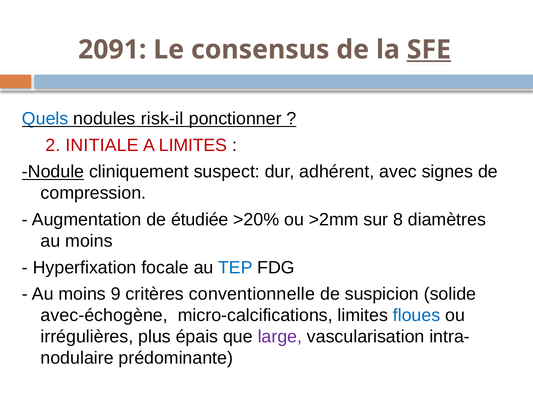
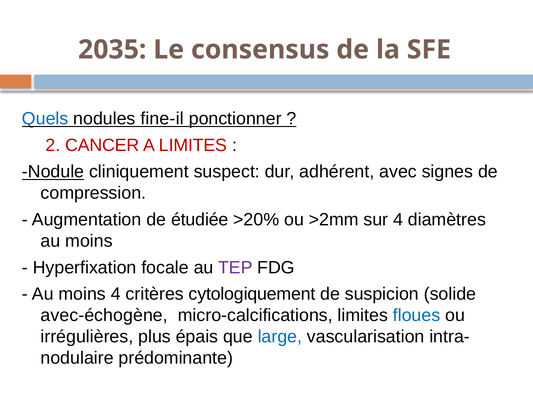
2091: 2091 -> 2035 (112, 50)
SFE underline: present -> none (429, 50)
risk-il: risk-il -> fine-il (162, 119)
INITIALE: INITIALE -> CANCER (102, 145)
sur 8: 8 -> 4 (398, 220)
TEP colour: blue -> purple (235, 267)
moins 9: 9 -> 4 (116, 294)
conventionnelle: conventionnelle -> cytologiquement (252, 294)
large colour: purple -> blue (280, 336)
